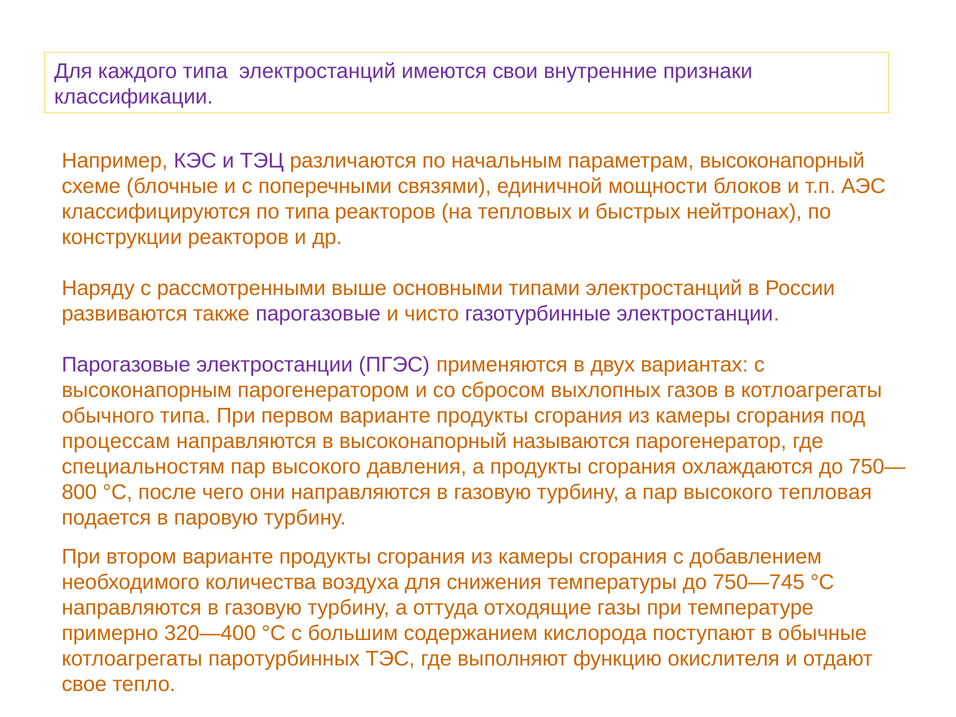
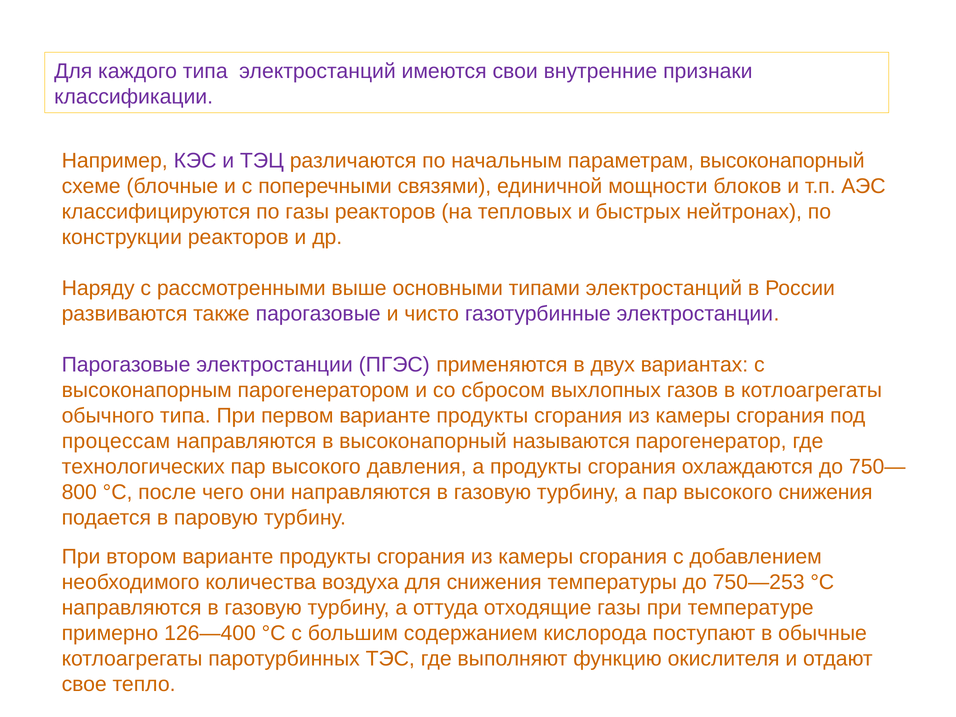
по типа: типа -> газы (307, 212)
специальностям: специальностям -> технологических (143, 467)
высокого тепловая: тепловая -> снижения (826, 492)
750—745: 750—745 -> 750—253 (759, 582)
320—400: 320—400 -> 126—400 (210, 633)
